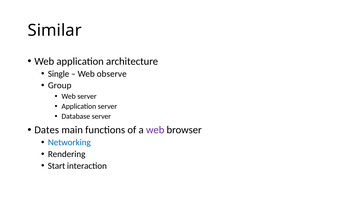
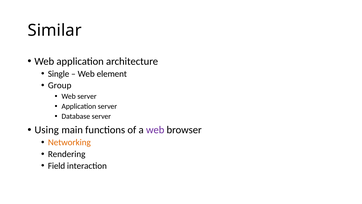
observe: observe -> element (112, 74)
Dates: Dates -> Using (47, 130)
Networking colour: blue -> orange (69, 142)
Start: Start -> Field (57, 166)
